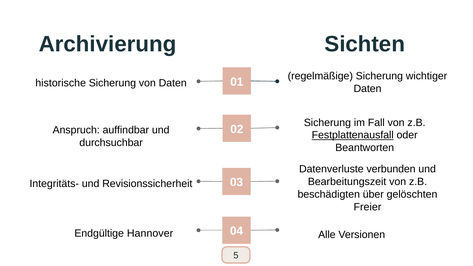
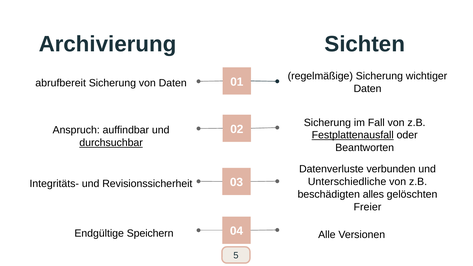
historische: historische -> abrufbereit (61, 83)
durchsuchbar underline: none -> present (111, 143)
Bearbeitungszeit: Bearbeitungszeit -> Unterschiedliche (347, 182)
über: über -> alles (373, 194)
Hannover: Hannover -> Speichern (150, 234)
